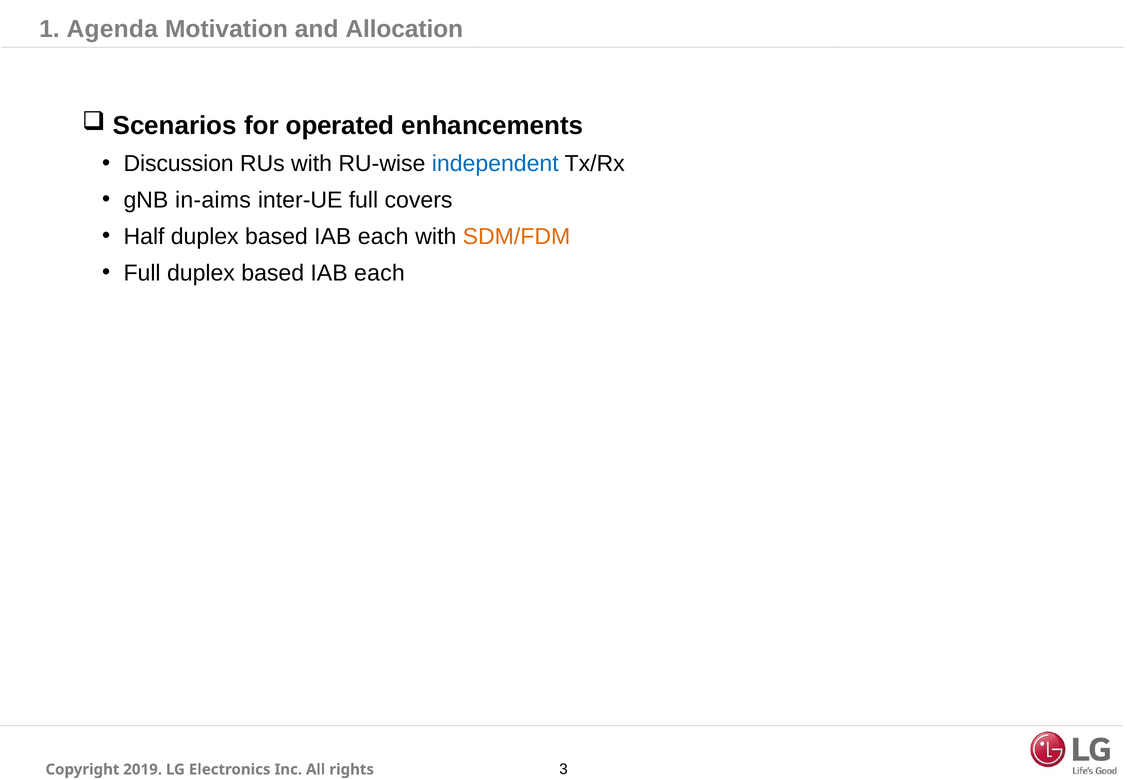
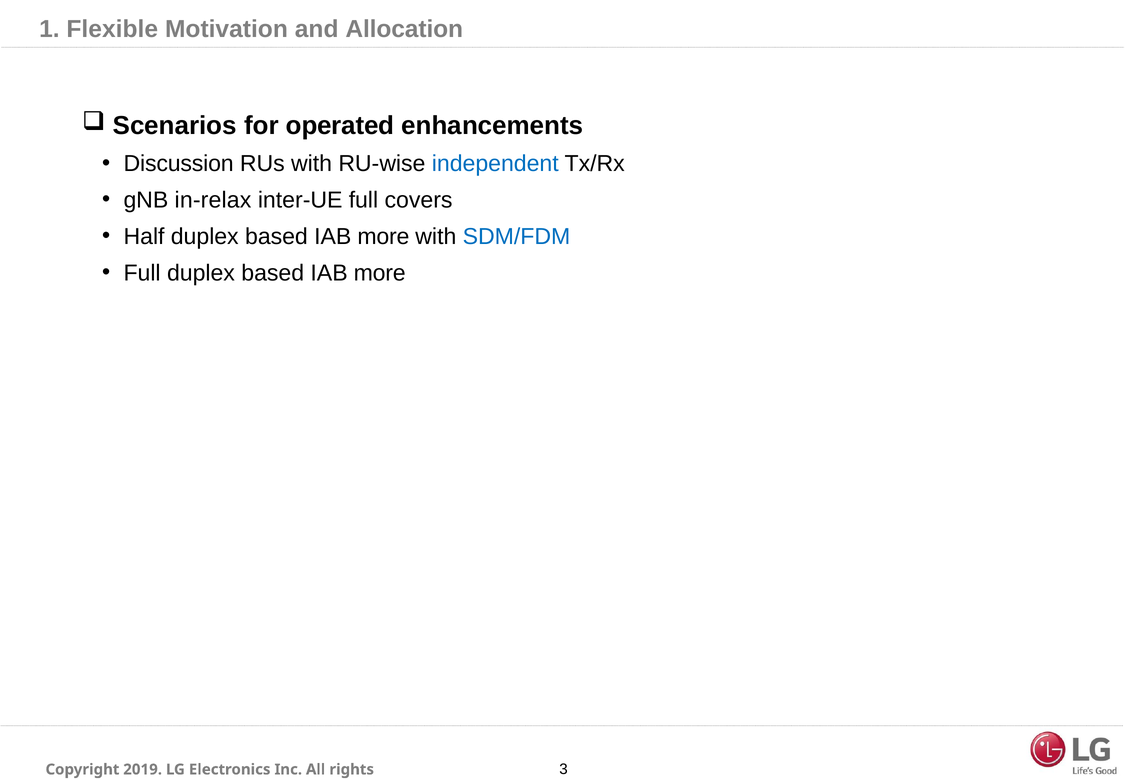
Agenda: Agenda -> Flexible (112, 29)
in-aims: in-aims -> in-relax (213, 200)
each: each -> more (383, 237)
SDM/FDM colour: orange -> blue (517, 237)
each: each -> more (380, 273)
